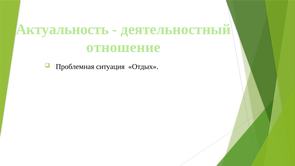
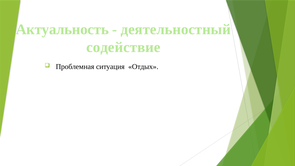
отношение: отношение -> содействие (123, 47)
